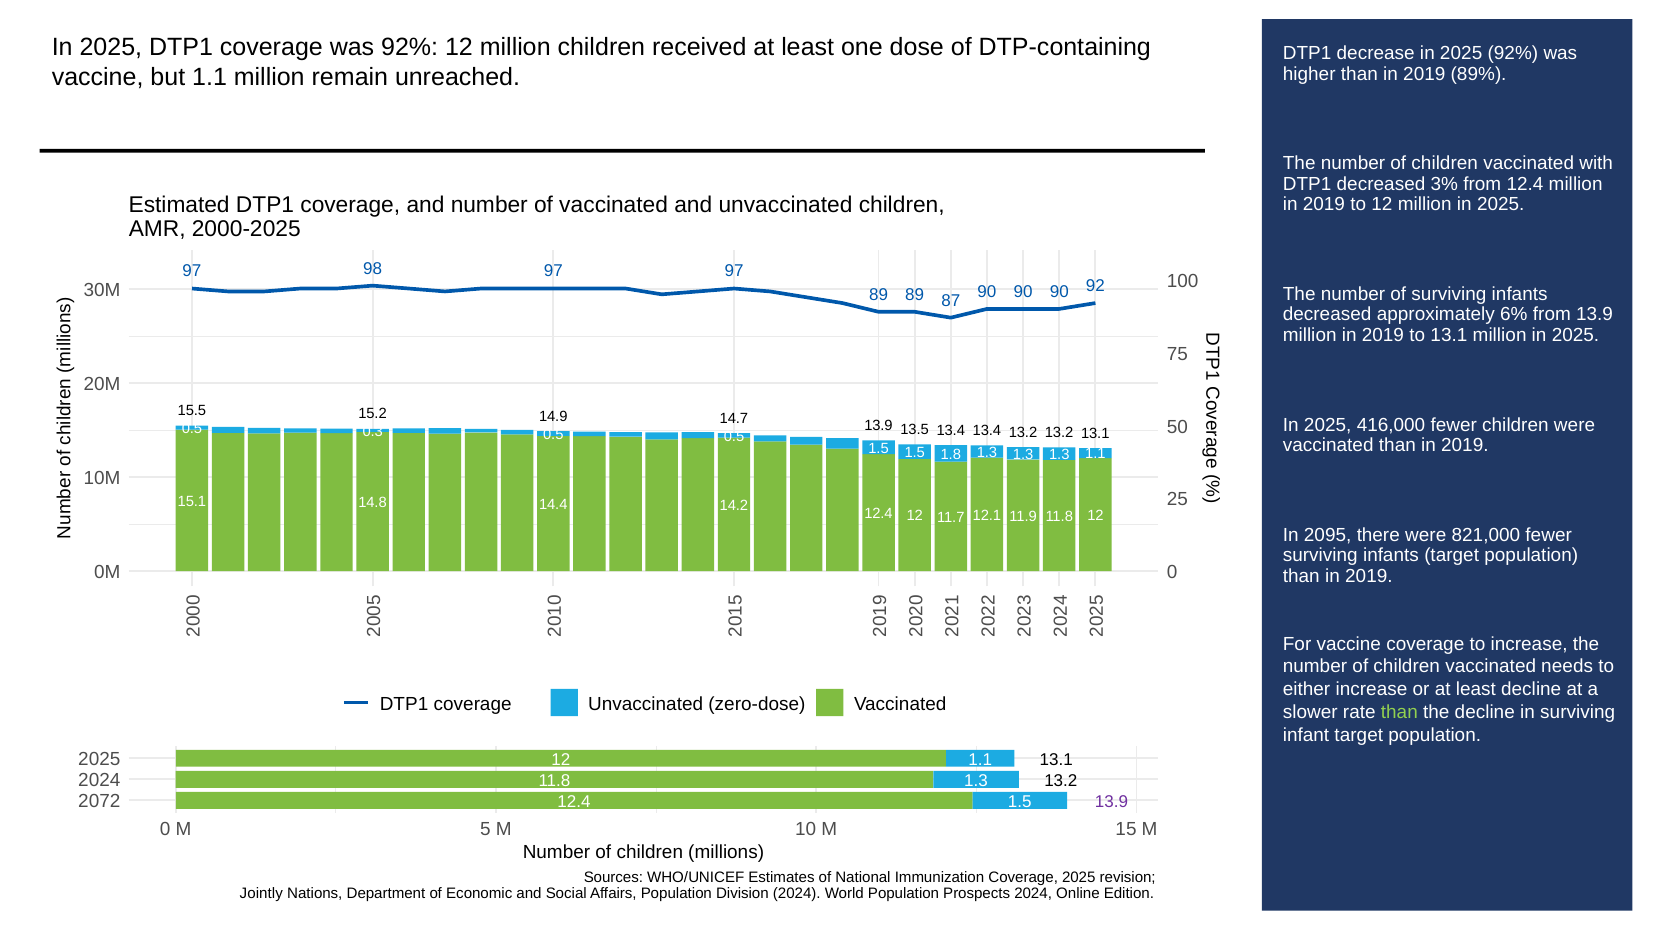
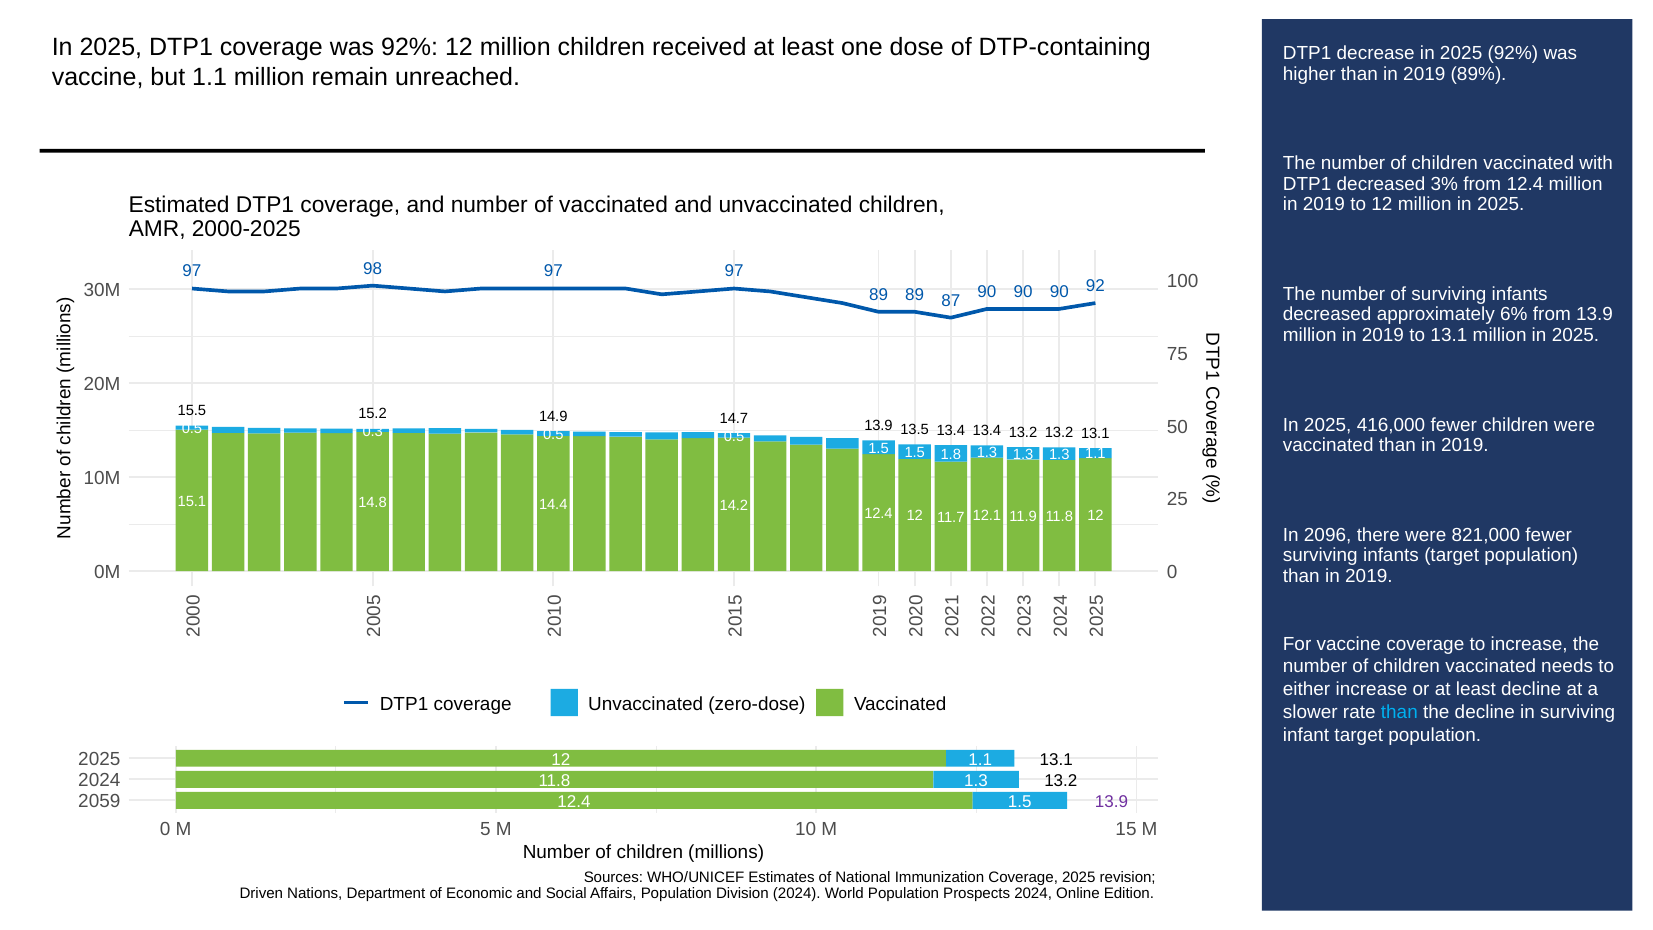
2095: 2095 -> 2096 (1328, 535)
than colour: light green -> light blue (1399, 712)
2072: 2072 -> 2059 (99, 802)
Jointly: Jointly -> Driven (261, 893)
